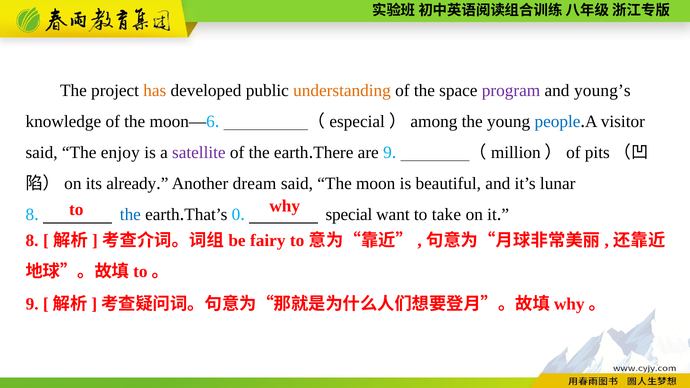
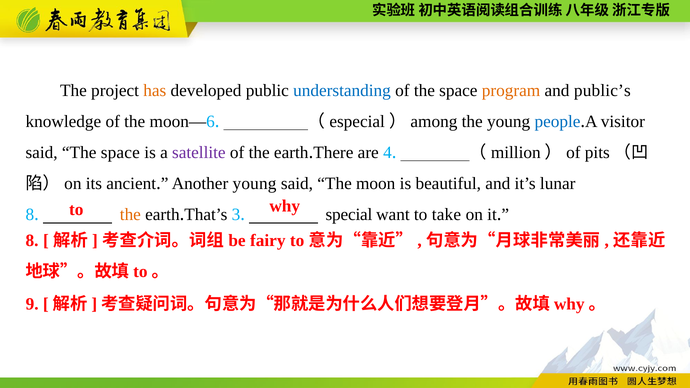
understanding colour: orange -> blue (342, 90)
program colour: purple -> orange (511, 90)
young’s: young’s -> public’s (602, 90)
said The enjoy: enjoy -> space (120, 153)
are 9: 9 -> 4 (387, 153)
already: already -> ancient (131, 184)
Another dream: dream -> young (255, 184)
the colour: blue -> orange (130, 215)
0: 0 -> 3 (236, 215)
